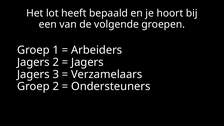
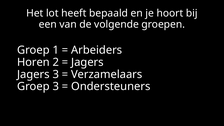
Jagers: Jagers -> Horen (33, 62)
Groep 2: 2 -> 3 (56, 86)
